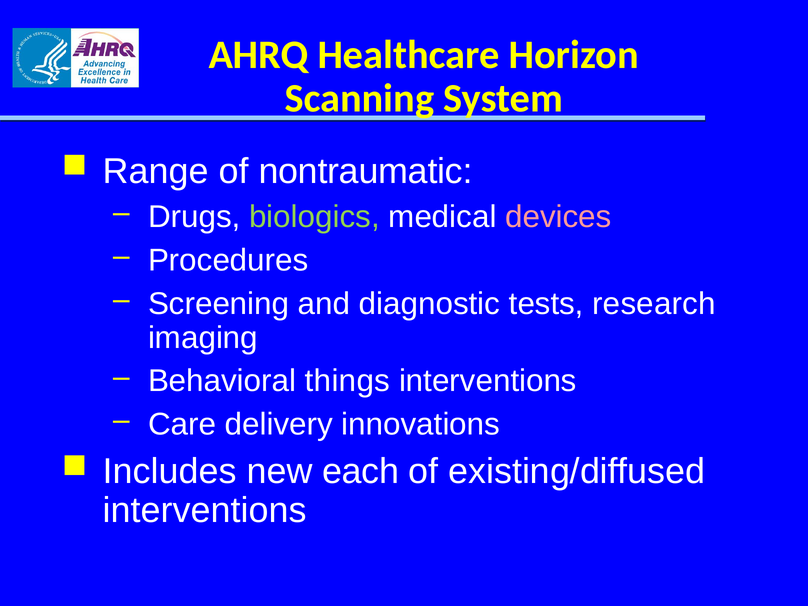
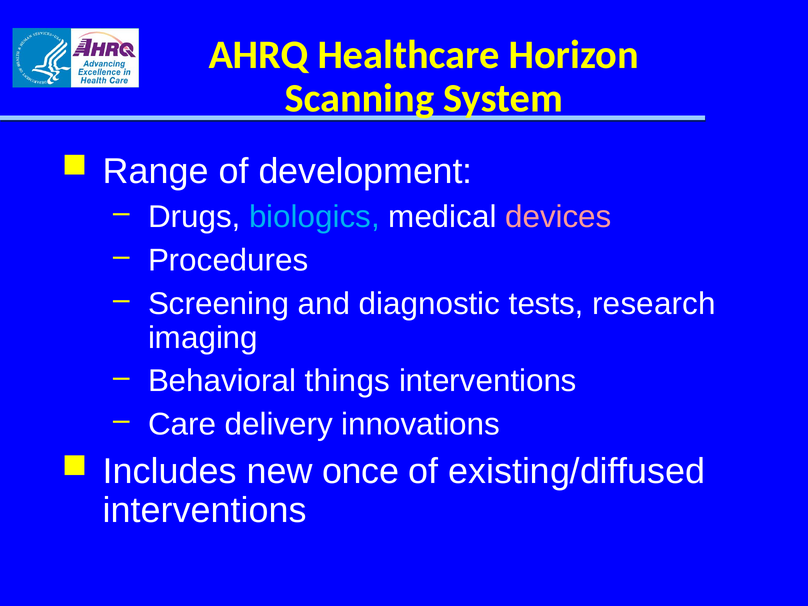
nontraumatic: nontraumatic -> development (365, 171)
biologics colour: light green -> light blue (314, 217)
each: each -> once (361, 472)
